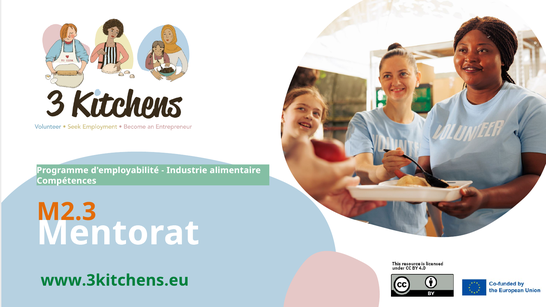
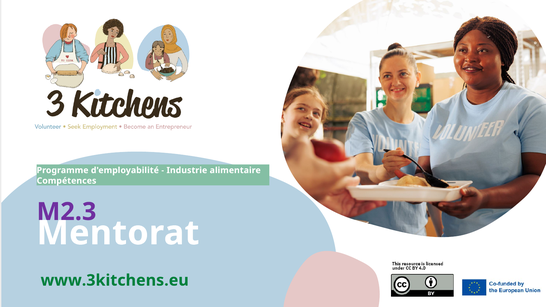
M2.3 colour: orange -> purple (66, 212)
